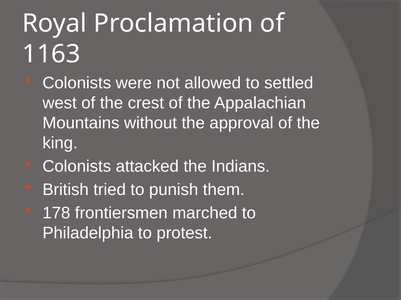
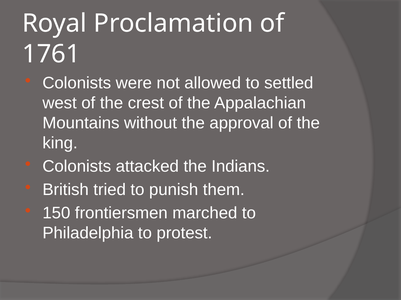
1163: 1163 -> 1761 (51, 54)
178: 178 -> 150 (56, 214)
